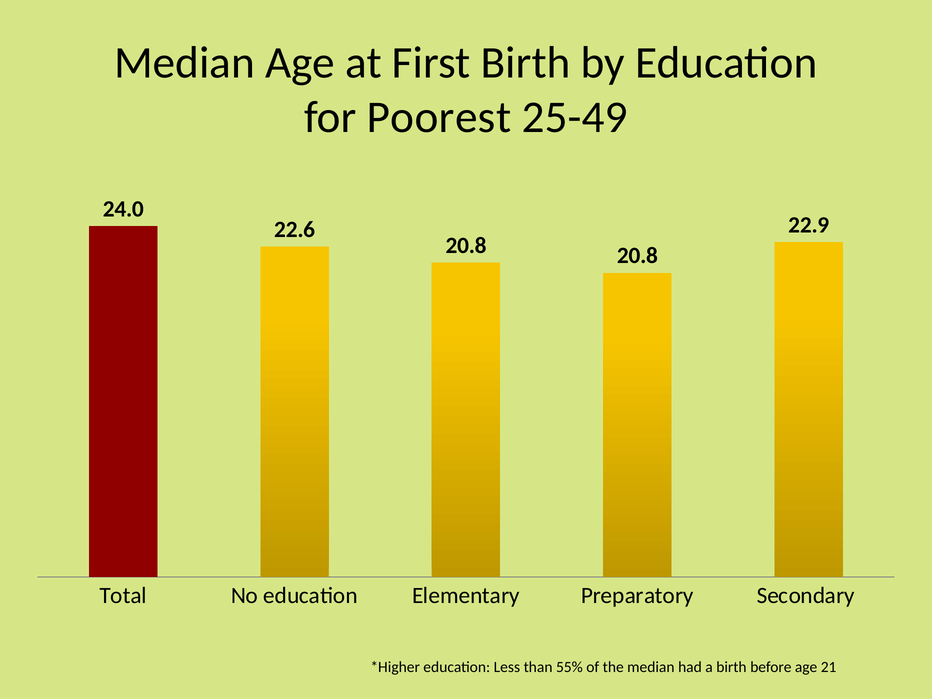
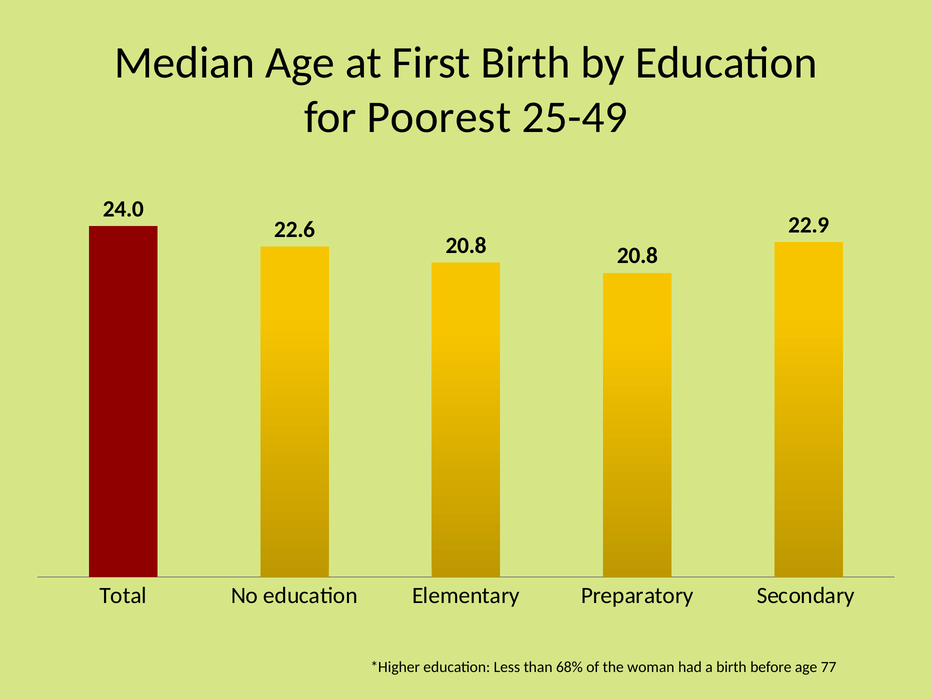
55%: 55% -> 68% (569, 667)
the median: median -> woman (651, 667)
21: 21 -> 77 (829, 667)
